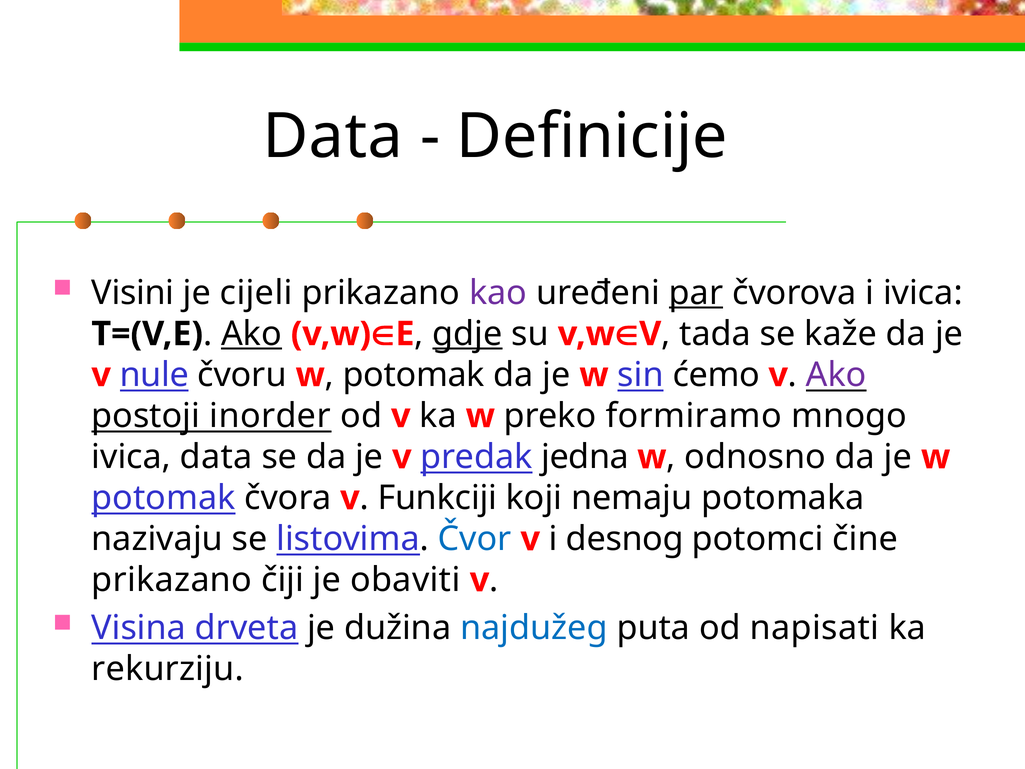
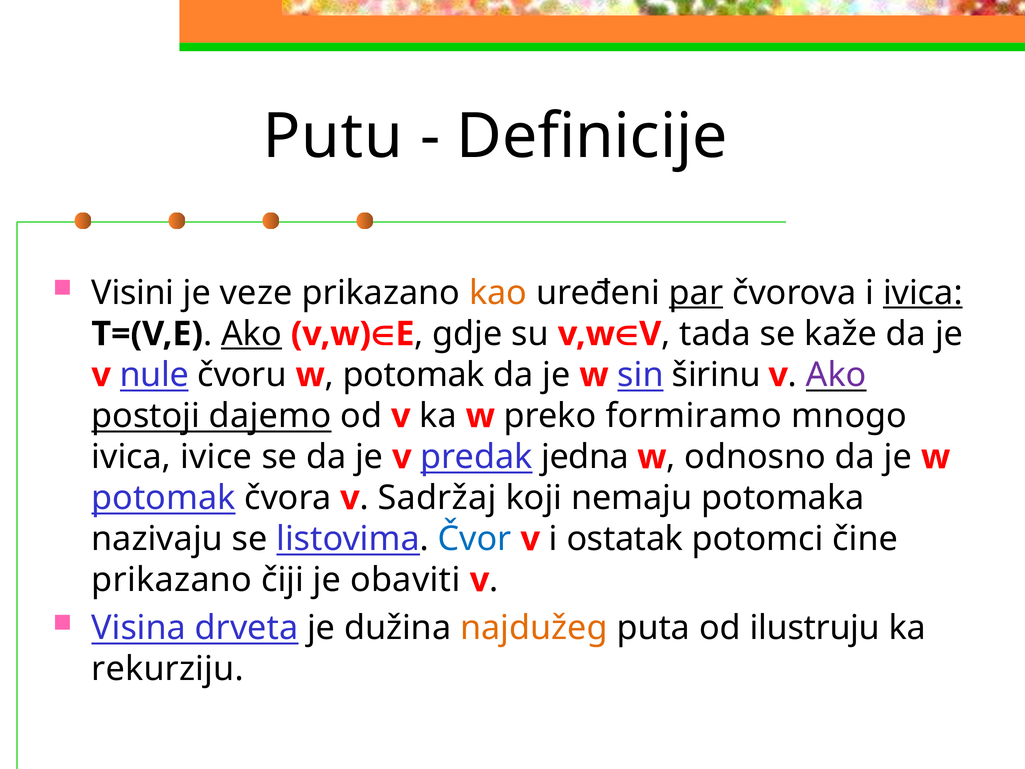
Data: Data -> Putu (333, 137)
cijeli: cijeli -> veze (256, 293)
kao colour: purple -> orange (498, 293)
ivica underline: none -> present (923, 293)
gdje underline: present -> none (467, 334)
ćemo: ćemo -> širinu (716, 375)
inorder: inorder -> dajemo (270, 416)
ivica data: data -> ivice (216, 457)
Funkciji: Funkciji -> Sadržaj (437, 498)
desnog: desnog -> ostatak (625, 539)
najdužeg colour: blue -> orange (534, 628)
napisati: napisati -> ilustruju (815, 628)
